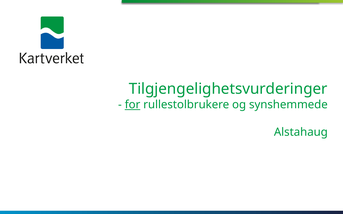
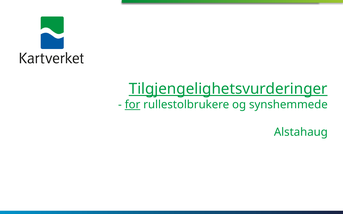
Tilgjengelighetsvurderinger underline: none -> present (228, 89)
